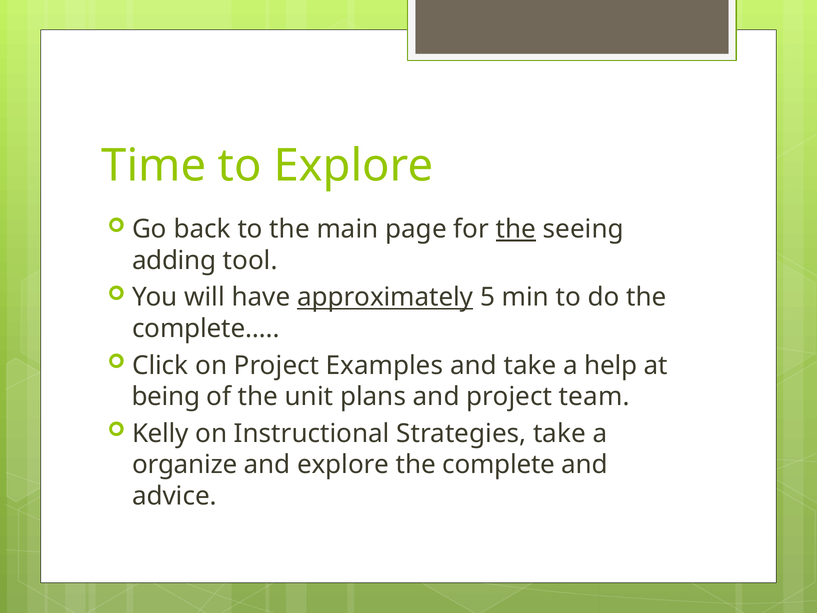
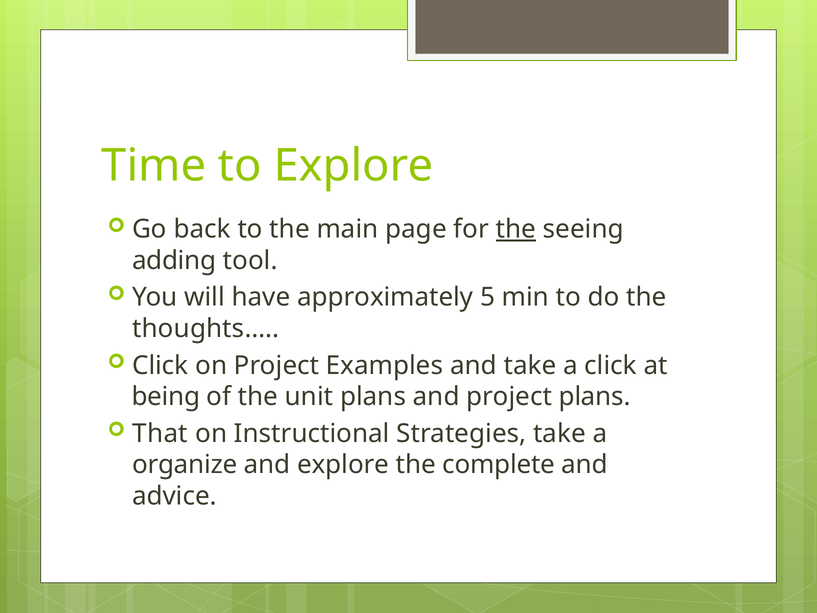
approximately underline: present -> none (385, 297)
complete…: complete… -> thoughts… (206, 329)
a help: help -> click (611, 365)
project team: team -> plans (595, 397)
Kelly: Kelly -> That (160, 433)
